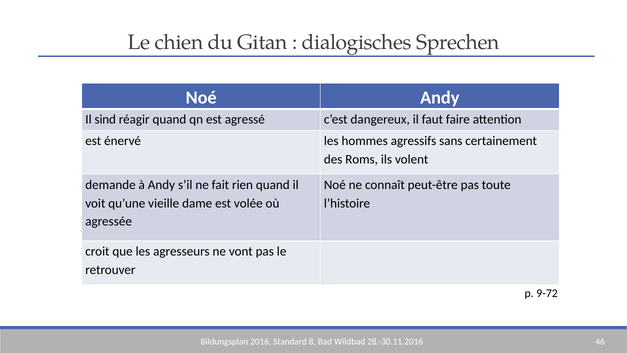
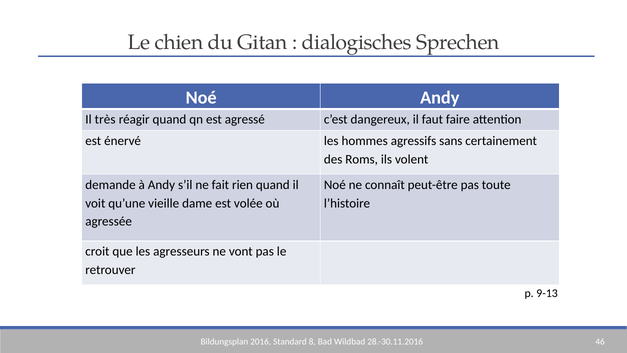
sind: sind -> très (105, 119)
9-72: 9-72 -> 9-13 (547, 293)
